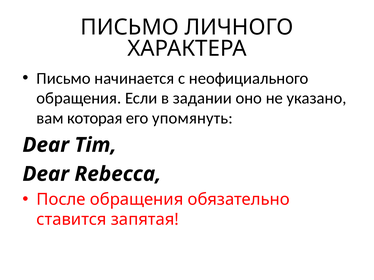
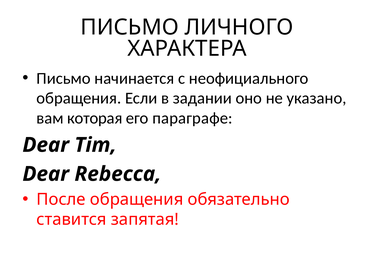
упомянуть: упомянуть -> параграфе (193, 118)
